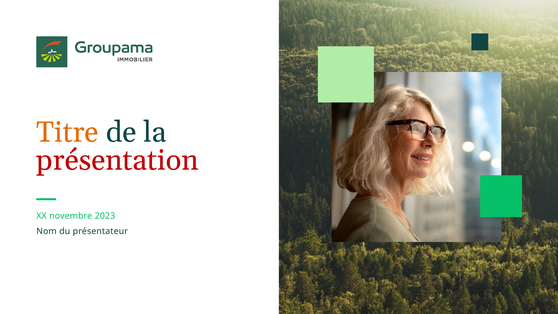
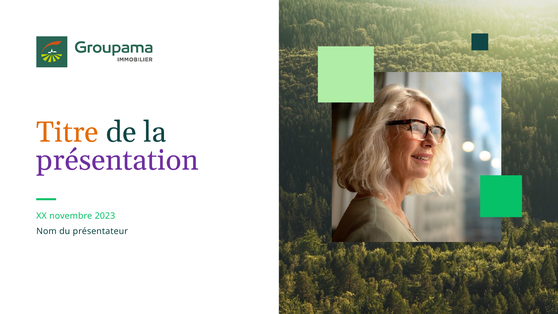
présentation colour: red -> purple (117, 160)
